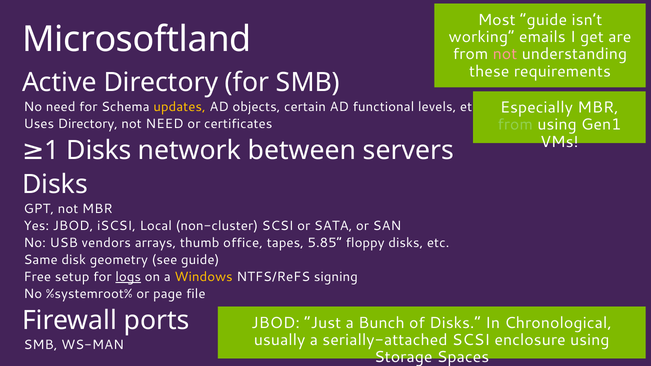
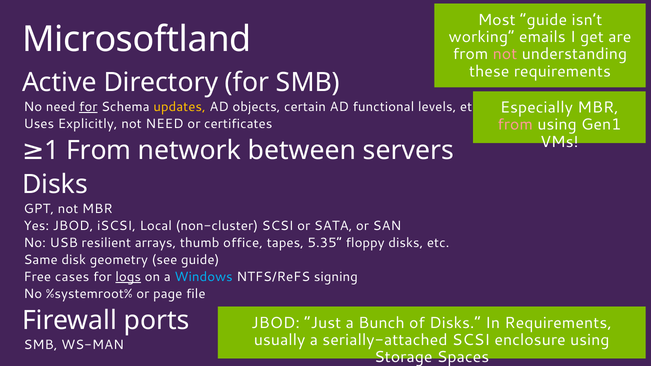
for underline: none -> present (88, 107)
from colour: light green -> pink (515, 125)
Uses Directory: Directory -> Explicitly (88, 124)
Disks: Disks -> From (99, 151)
vendors: vendors -> resilient (106, 243)
5.85: 5.85 -> 5.35 (325, 243)
setup: setup -> cases (72, 277)
Windows colour: yellow -> light blue (204, 277)
In Chronological: Chronological -> Requirements (558, 323)
